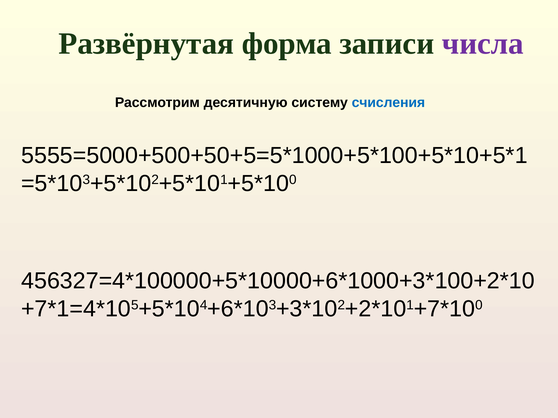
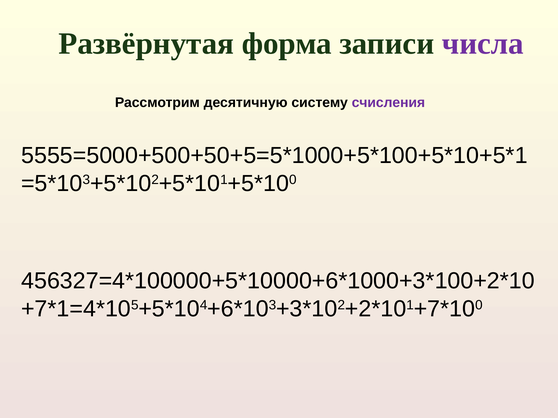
счисления colour: blue -> purple (388, 103)
